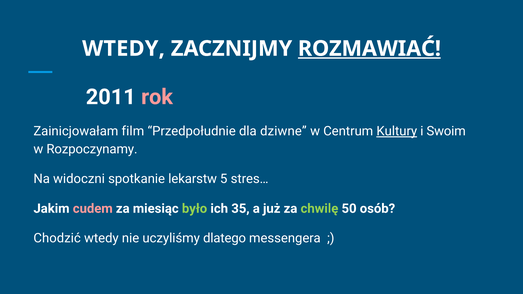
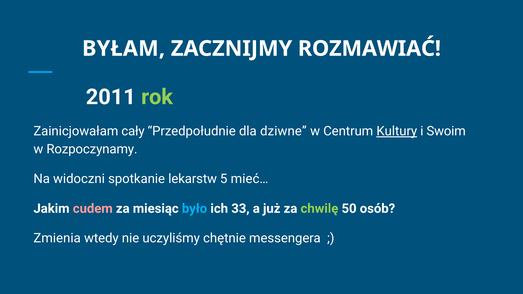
WTEDY: WTEDY -> BYŁAM (124, 49)
ROZMAWIAĆ underline: present -> none (369, 49)
rok colour: pink -> light green (157, 97)
film: film -> cały (133, 131)
stres…: stres… -> mieć… (249, 179)
było colour: light green -> light blue (195, 209)
35: 35 -> 33 (240, 209)
Chodzić: Chodzić -> Zmienia (57, 238)
dlatego: dlatego -> chętnie (224, 238)
